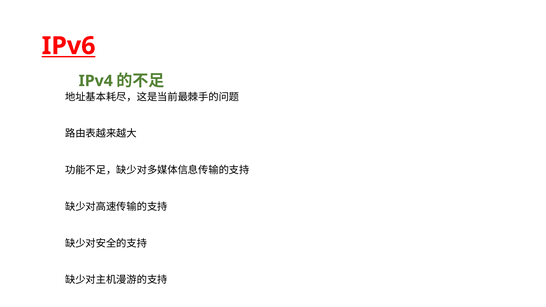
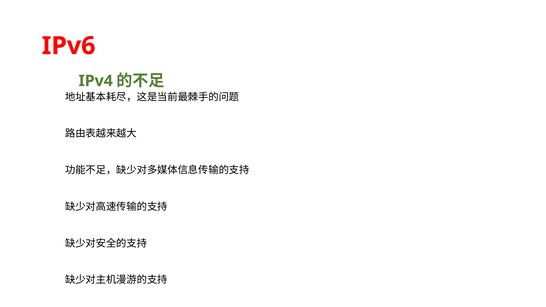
IPv6 underline: present -> none (69, 46)
